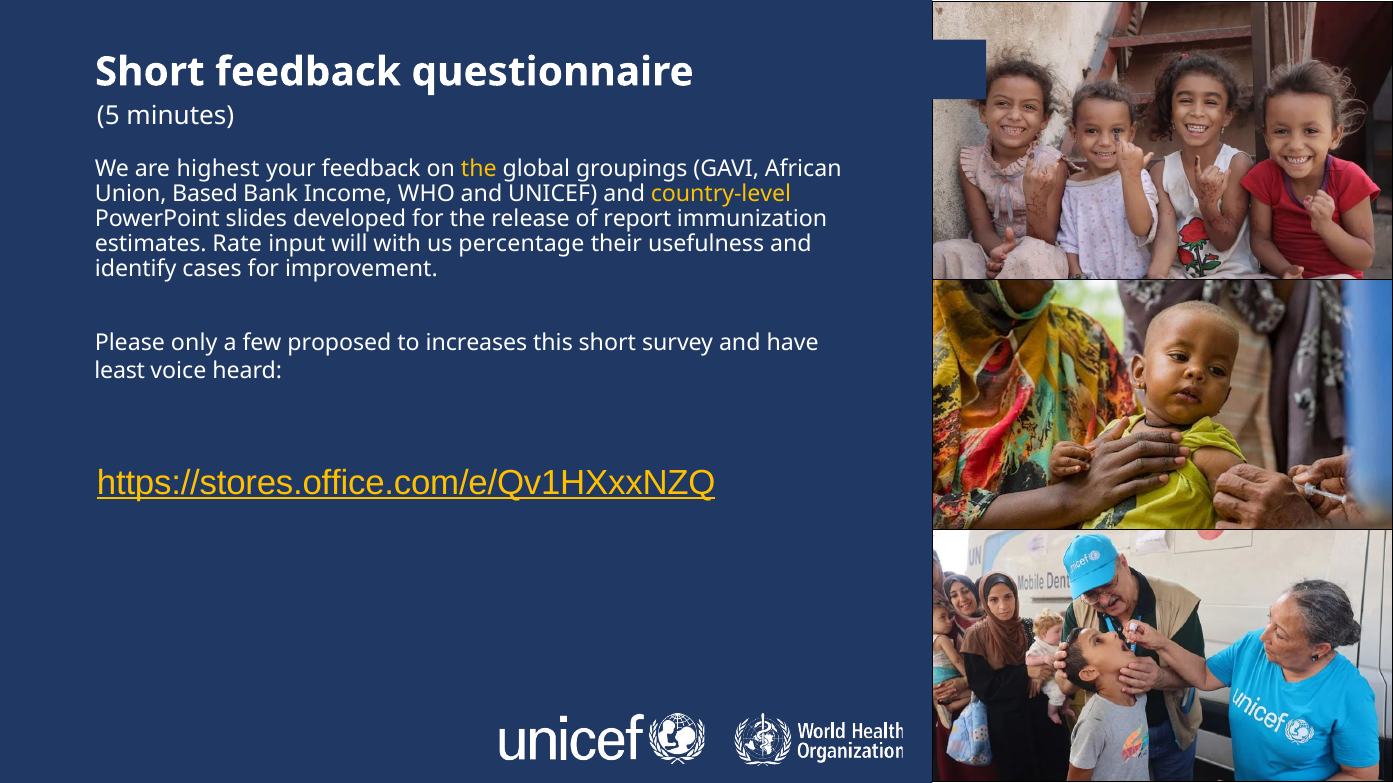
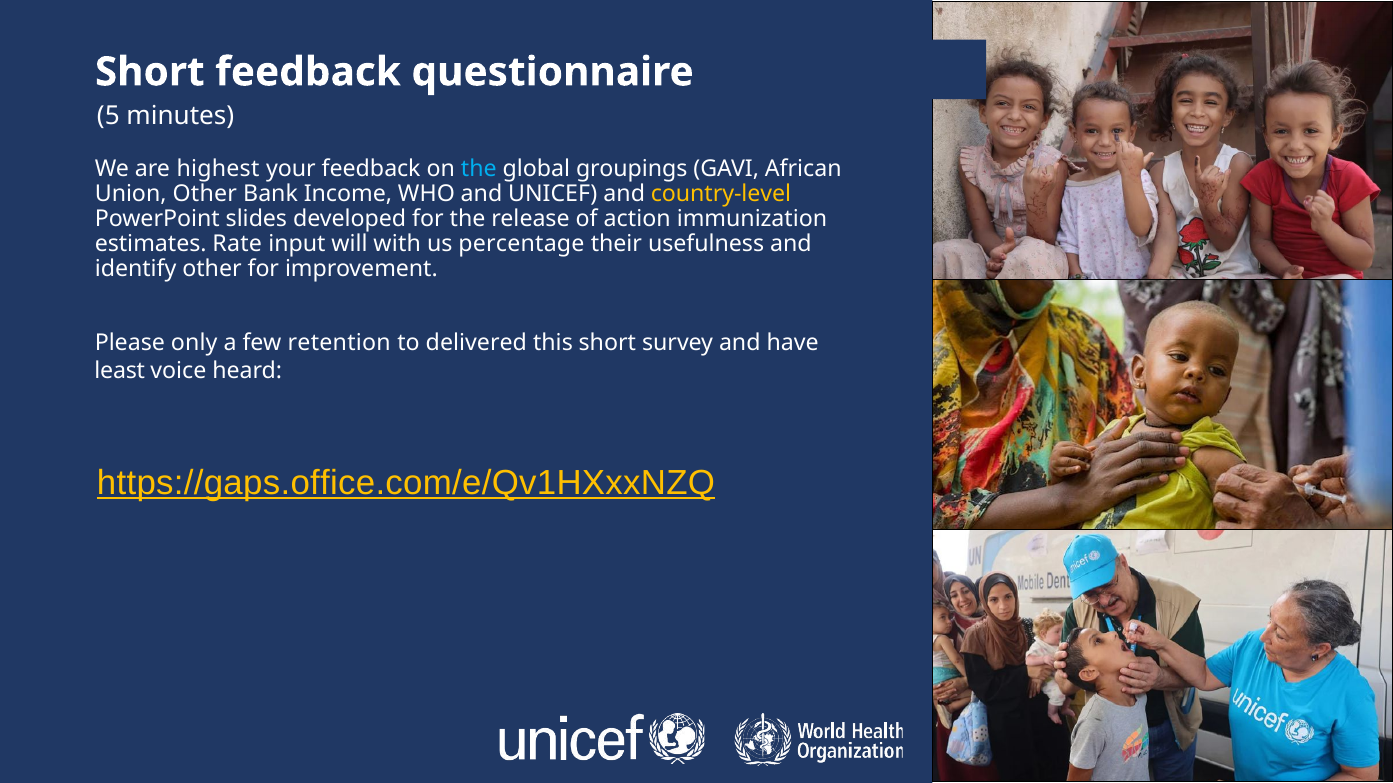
the colour: yellow -> light blue (479, 169)
Union Based: Based -> Other (205, 194)
report: report -> action (637, 219)
identify cases: cases -> other (212, 269)
proposed: proposed -> retention (339, 343)
increases: increases -> delivered (476, 343)
https://stores.office.com/e/Qv1HXxxNZQ: https://stores.office.com/e/Qv1HXxxNZQ -> https://gaps.office.com/e/Qv1HXxxNZQ (406, 483)
